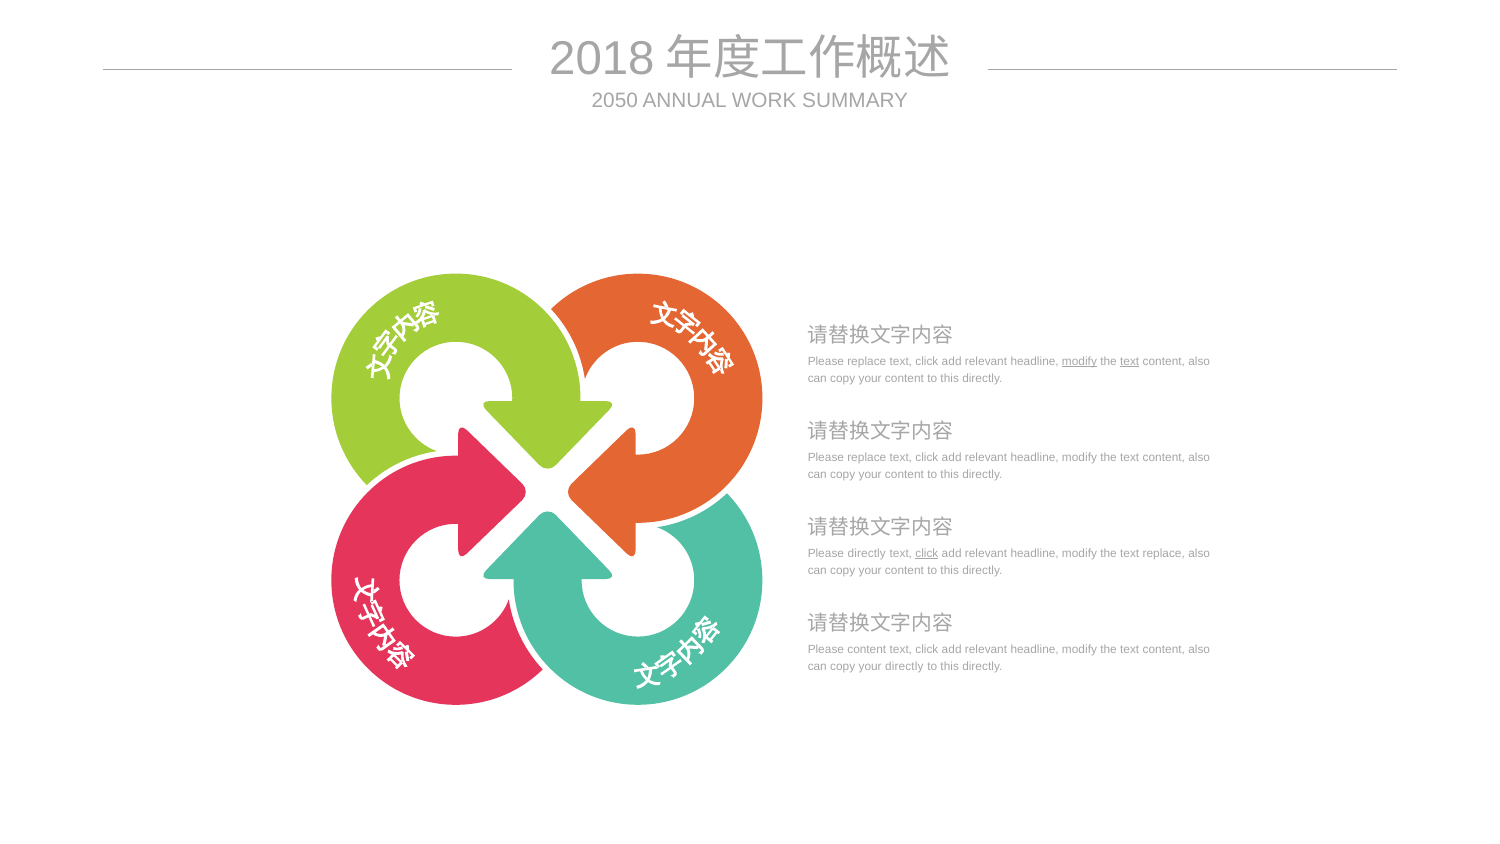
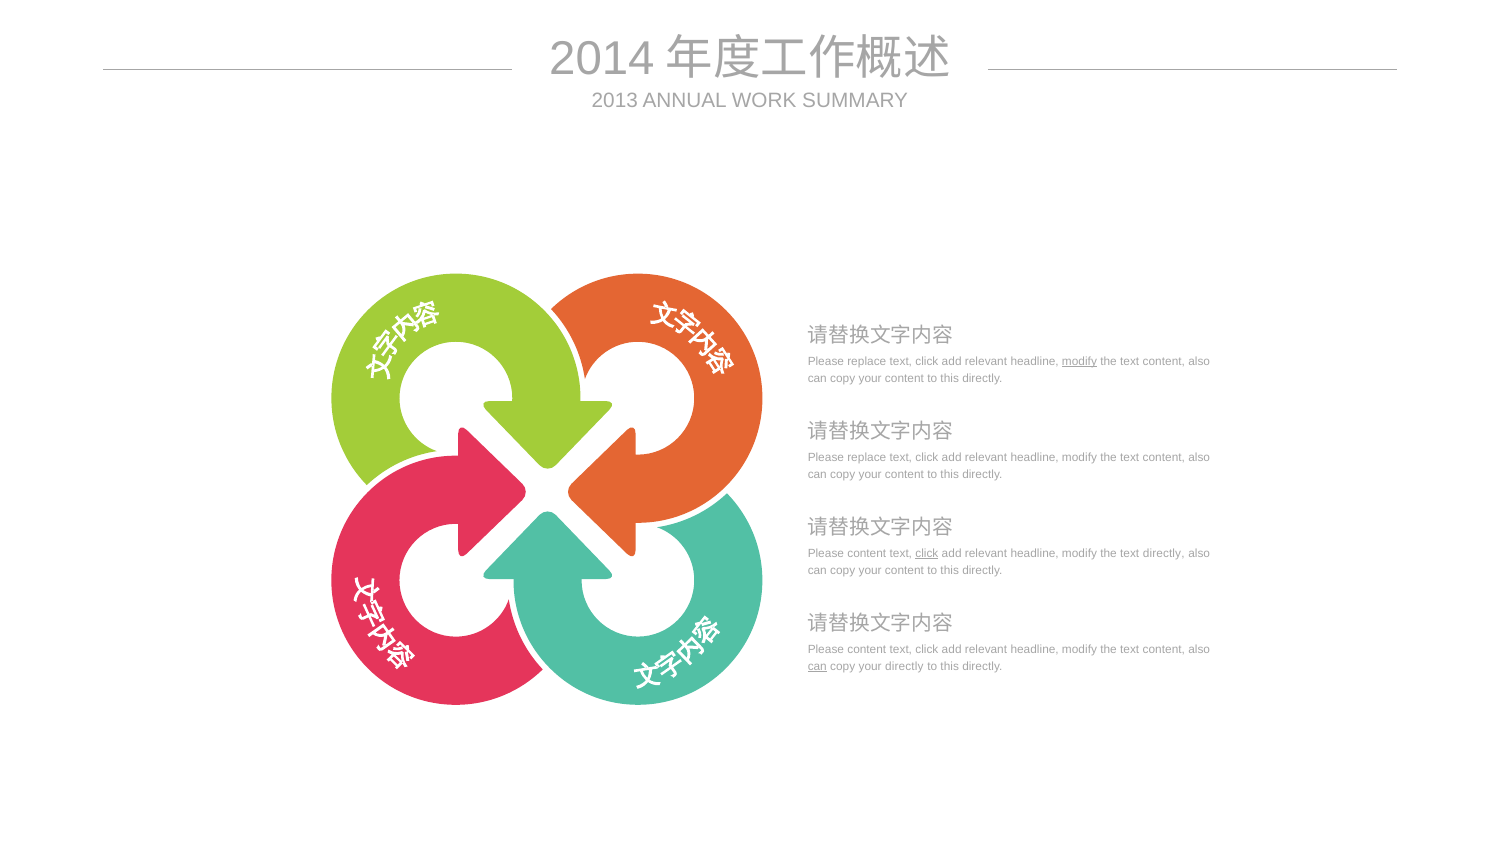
2018: 2018 -> 2014 (602, 59)
2050: 2050 -> 2013 (615, 101)
text underline: present -> none (1130, 361)
directly: directly -> content (867, 553)
text replace: replace -> directly (1164, 553)
can underline: none -> present (817, 666)
